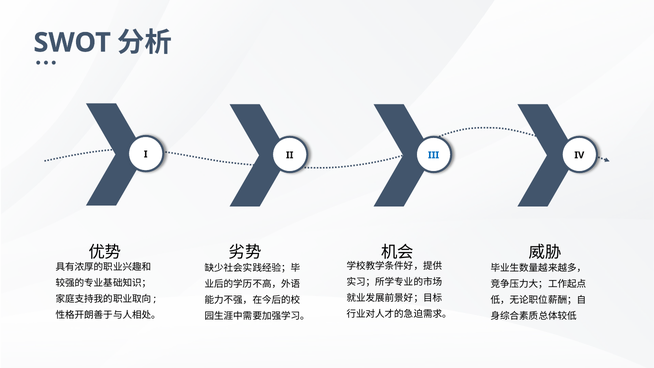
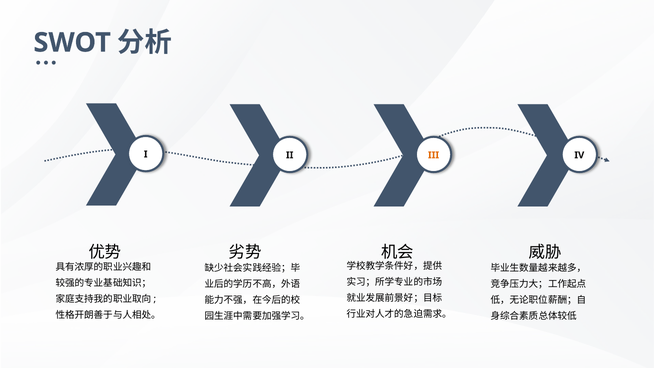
III colour: blue -> orange (434, 155)
